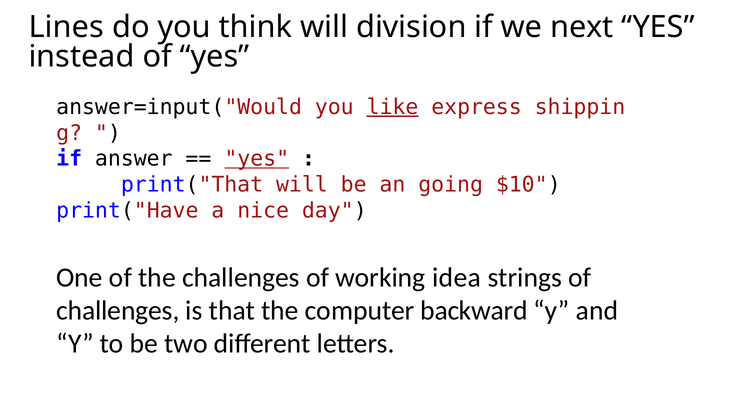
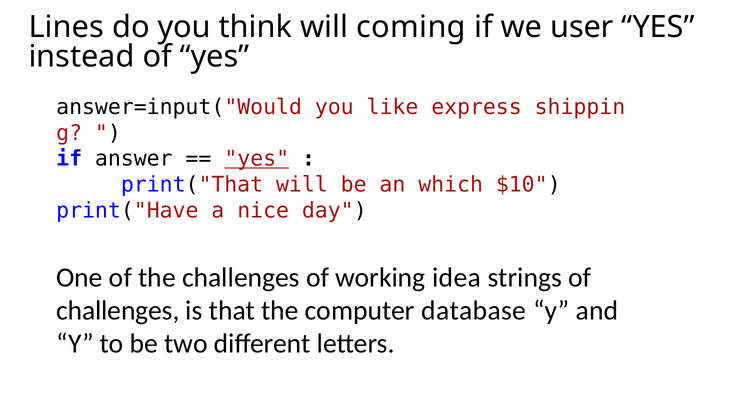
division: division -> coming (411, 27)
next: next -> user (582, 27)
like underline: present -> none (392, 107)
going: going -> which (451, 185)
backward: backward -> database (474, 311)
